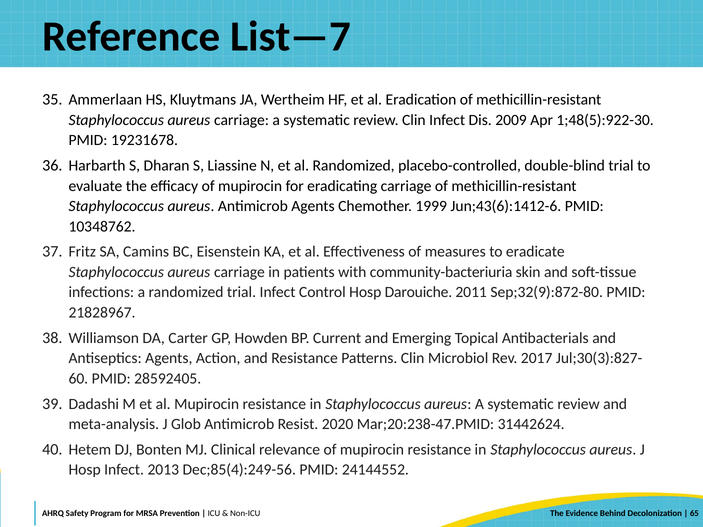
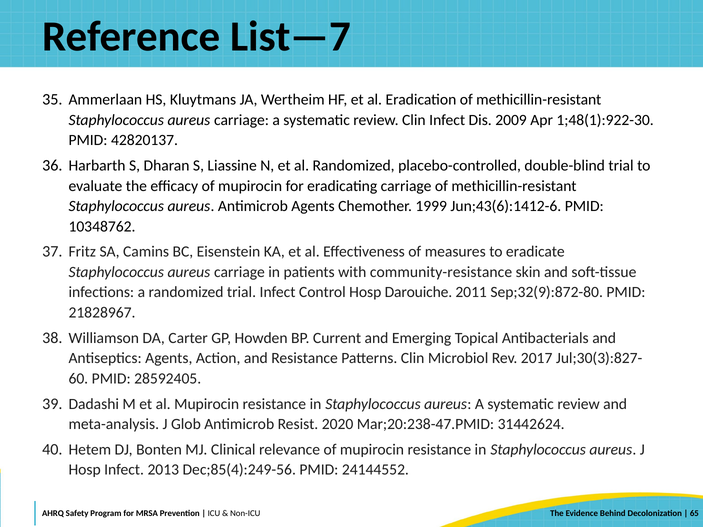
1;48(5):922-30: 1;48(5):922-30 -> 1;48(1):922-30 (605, 120)
19231678: 19231678 -> 42820137 (145, 140)
community-bacteriuria: community-bacteriuria -> community-resistance (441, 272)
